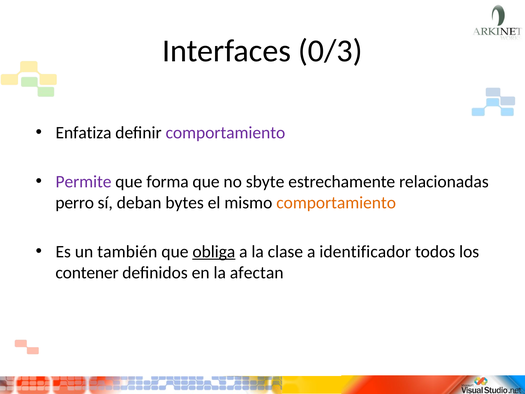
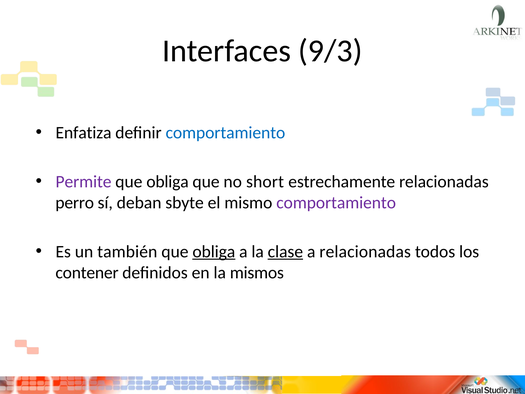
0/3: 0/3 -> 9/3 (330, 51)
comportamiento colour: purple -> blue (225, 132)
forma: forma -> obliga (167, 181)
sbyte: sbyte -> short (265, 181)
bytes: bytes -> sbyte (185, 202)
comportamiento colour: orange -> purple (336, 202)
clase underline: none -> present (285, 251)
a identificador: identificador -> relacionadas (365, 251)
afectan: afectan -> mismos (257, 272)
